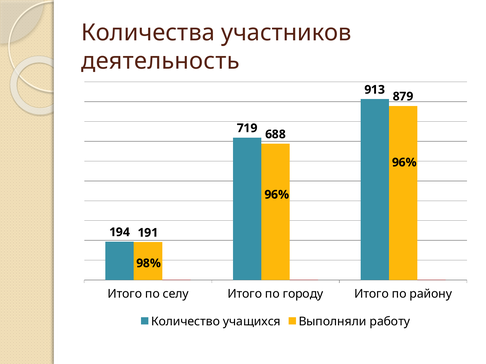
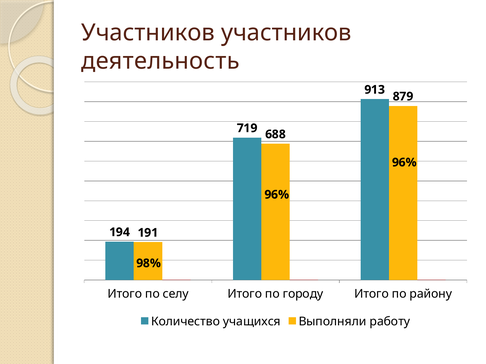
Количества: Количества -> Участников (148, 33)
